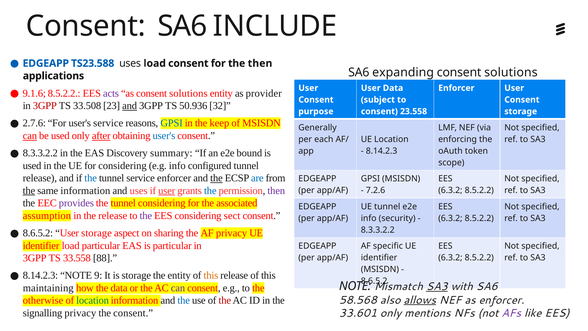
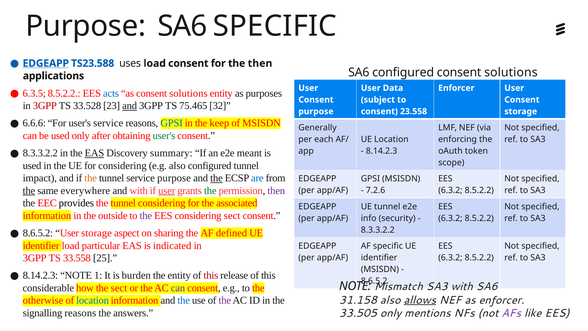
Consent: Consent -> Purpose (86, 26)
SA6 INCLUDE: INCLUDE -> SPECIFIC (275, 26)
EDGEAPP underline: none -> present (46, 63)
SA6 expanding: expanding -> configured (403, 73)
9.1.6: 9.1.6 -> 6.3.5 (34, 93)
acts colour: purple -> blue (111, 93)
provider: provider -> purposes (264, 93)
33.508: 33.508 -> 33.528 (87, 106)
50.936: 50.936 -> 75.465 (193, 106)
2.7.6: 2.7.6 -> 6.6.6 (34, 123)
can underline: present -> none (30, 136)
after underline: present -> none (101, 136)
user's colour: blue -> green (164, 136)
EAS underline: none -> present (94, 153)
bound: bound -> meant (249, 153)
e.g info: info -> also (177, 166)
release: release -> impact (40, 178)
the colour: blue -> orange (91, 178)
service enforcer: enforcer -> purpose (174, 178)
same information: information -> everywhere (85, 191)
and uses: uses -> with (139, 191)
the colour: blue -> green (210, 191)
provides colour: purple -> black (76, 203)
assumption: assumption -> information (47, 216)
the release: release -> outside (113, 216)
AF privacy: privacy -> defined (232, 233)
is particular: particular -> indicated (172, 245)
88: 88 -> 25 (105, 258)
9: 9 -> 1 (98, 275)
is storage: storage -> burden (136, 275)
this colour: orange -> red (211, 275)
SA3 underline: present -> none (437, 286)
maintaining: maintaining -> considerable (48, 288)
the data: data -> sect (119, 288)
location colour: green -> blue (93, 300)
the colour: red -> purple (225, 300)
58.568: 58.568 -> 31.158 (358, 300)
signalling privacy: privacy -> reasons (80, 313)
the consent: consent -> answers (133, 313)
33.601: 33.601 -> 33.505 (358, 313)
